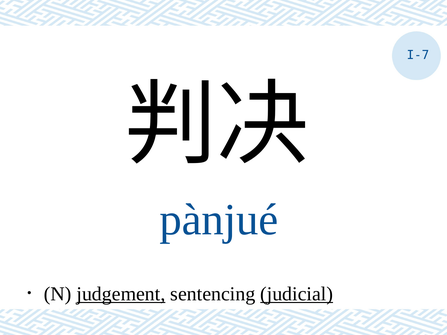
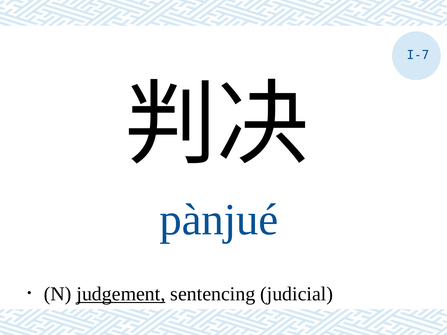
judicial underline: present -> none (297, 294)
